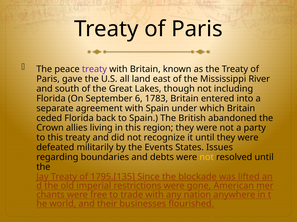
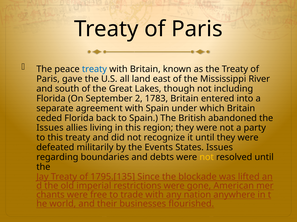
treaty colour: purple -> blue (94, 69)
6: 6 -> 2 (139, 99)
Crown: Crown -> Issues (50, 128)
